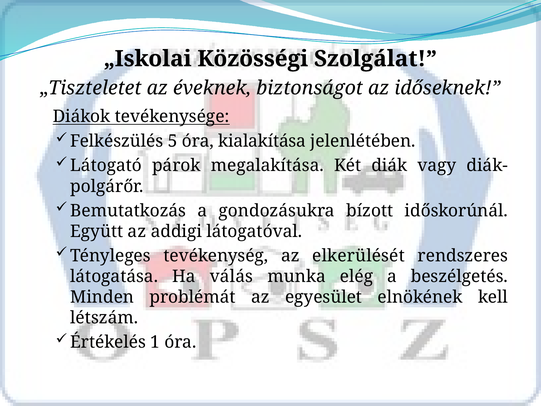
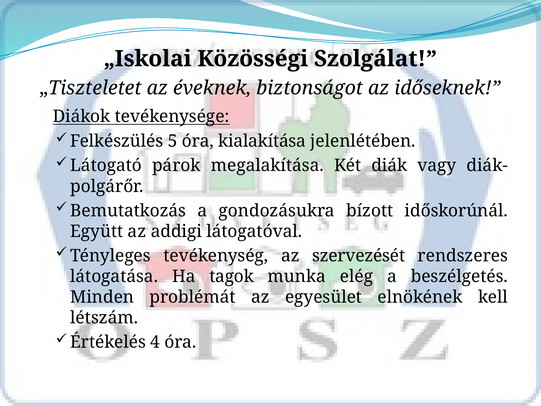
elkerülését: elkerülését -> szervezését (359, 256)
válás: válás -> tagok (232, 276)
1: 1 -> 4 (155, 342)
